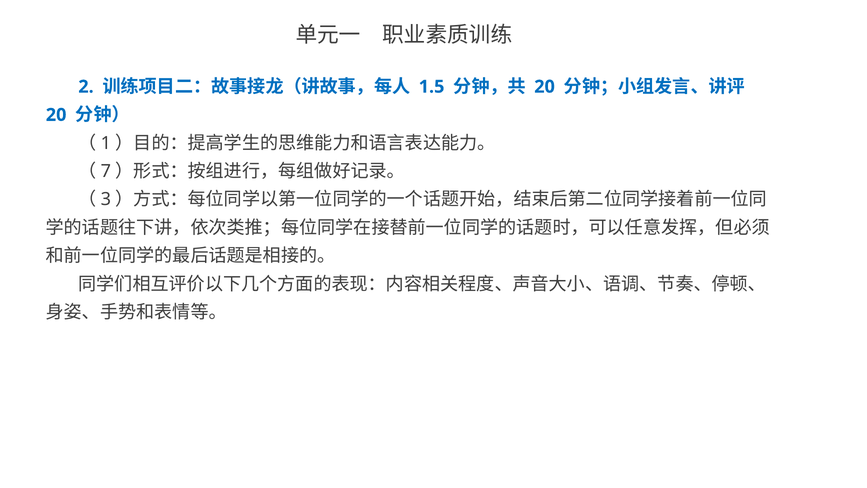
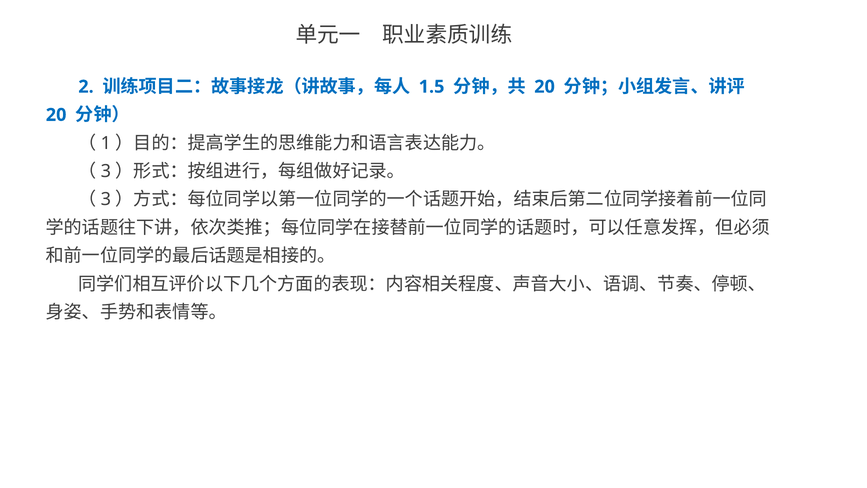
7: 7 -> 3 (106, 171)
